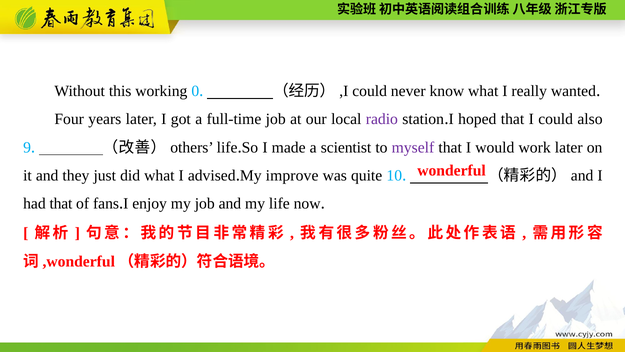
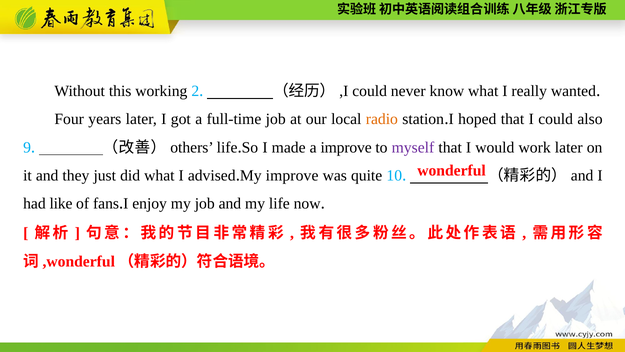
0: 0 -> 2 (195, 91)
radio colour: purple -> orange (382, 119)
a scientist: scientist -> improve (346, 147)
had that: that -> like (61, 203)
